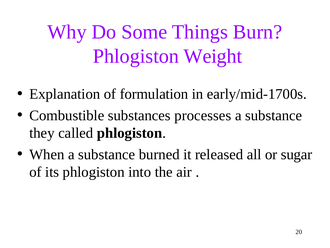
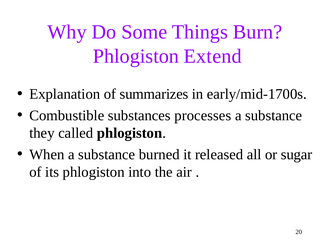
Weight: Weight -> Extend (213, 56)
formulation: formulation -> summarizes (154, 94)
